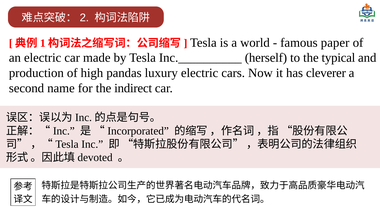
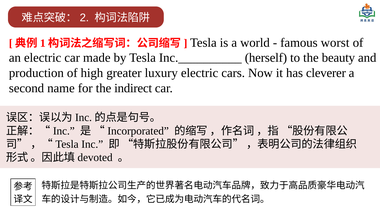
paper: paper -> worst (335, 43)
typical: typical -> beauty (338, 58)
pandas: pandas -> greater (124, 73)
